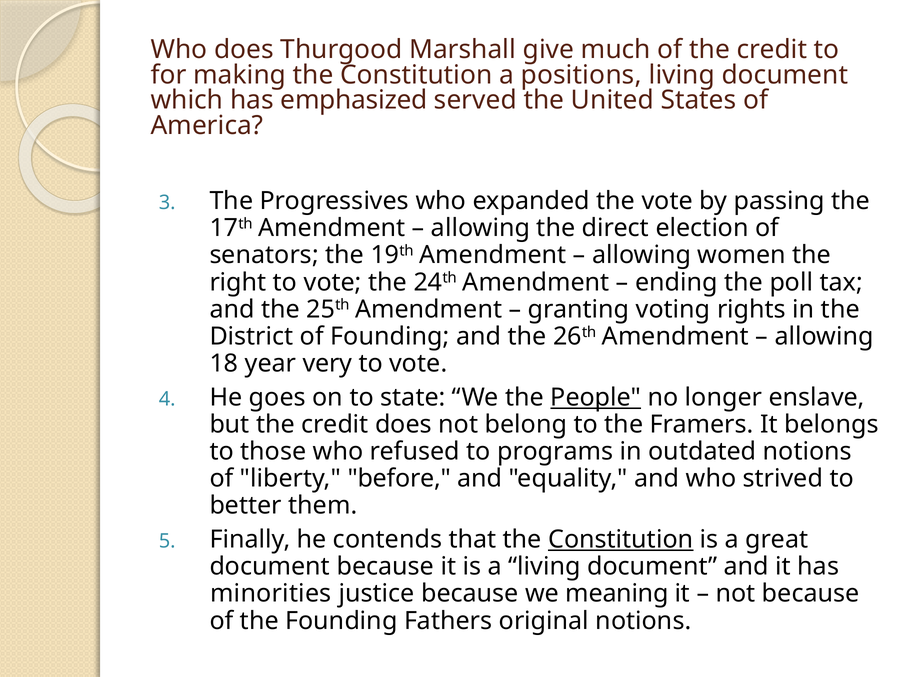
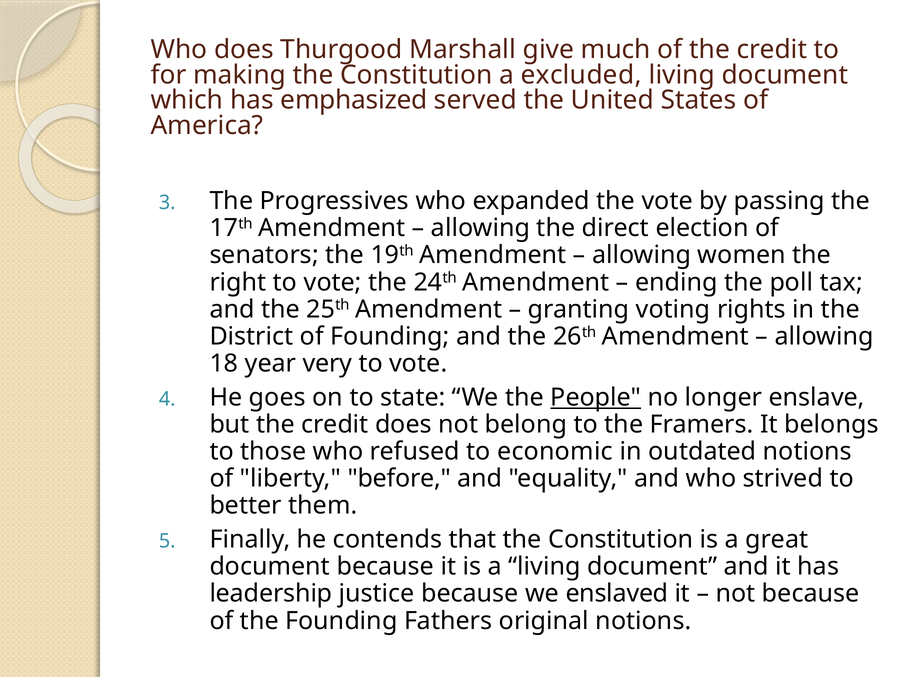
positions: positions -> excluded (581, 75)
programs: programs -> economic (555, 452)
Constitution underline: present -> none (621, 540)
minorities: minorities -> leadership (271, 594)
meaning: meaning -> enslaved (617, 594)
